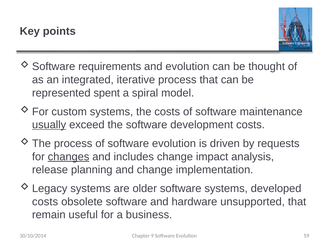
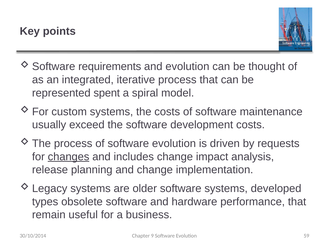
usually underline: present -> none (49, 125)
costs: costs -> types (45, 201)
unsupported: unsupported -> performance (253, 201)
